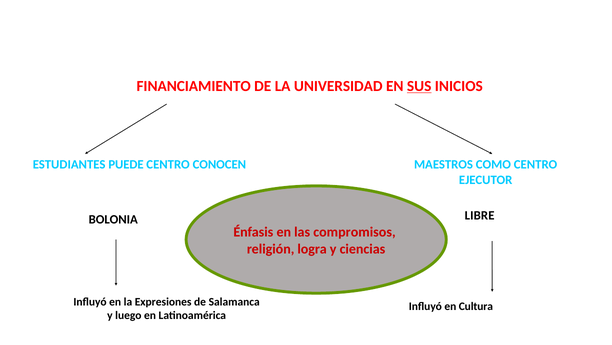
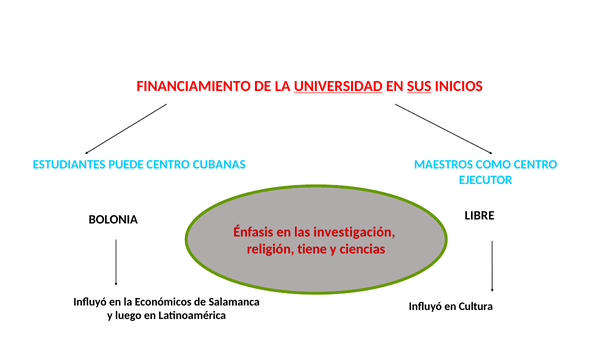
UNIVERSIDAD underline: none -> present (338, 86)
CONOCEN: CONOCEN -> CUBANAS (219, 164)
compromisos: compromisos -> investigación (354, 232)
logra: logra -> tiene (312, 248)
Expresiones: Expresiones -> Económicos (163, 301)
